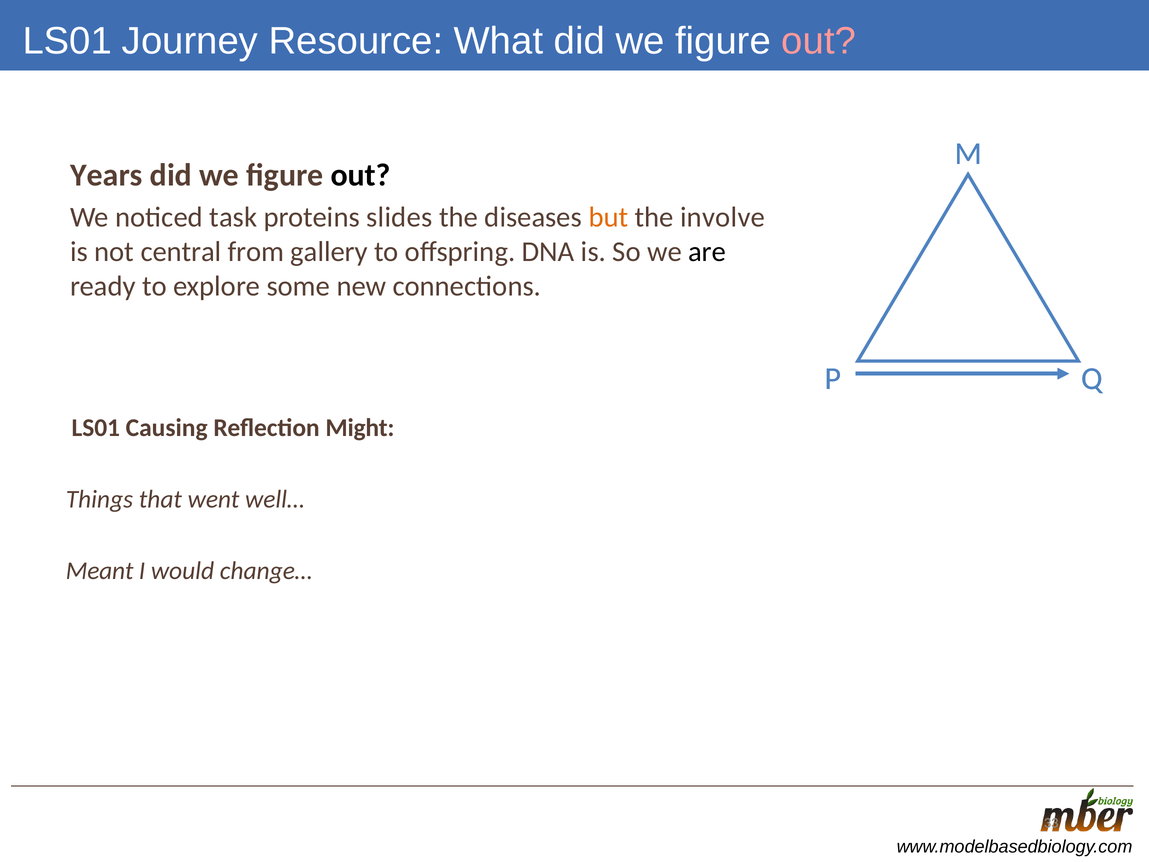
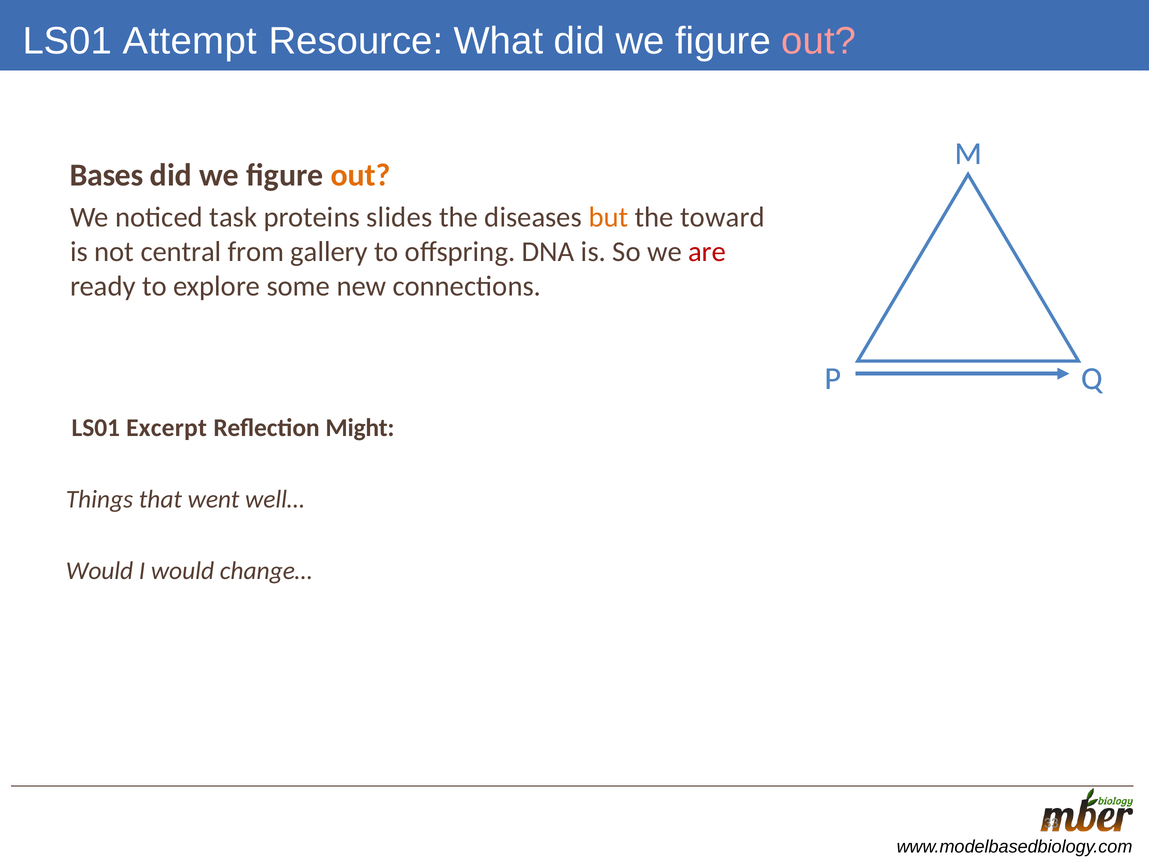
Journey: Journey -> Attempt (190, 41)
Years: Years -> Bases (107, 175)
out colour: black -> orange (361, 175)
involve: involve -> toward (723, 217)
are colour: black -> red (707, 252)
Causing: Causing -> Excerpt (167, 428)
Meant: Meant -> Would (100, 571)
